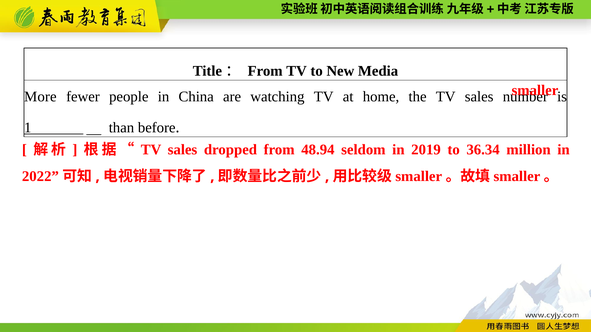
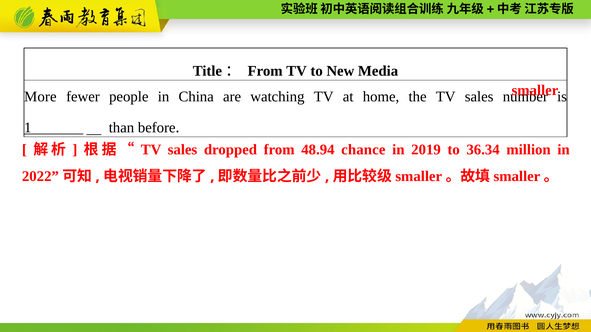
seldom: seldom -> chance (363, 150)
